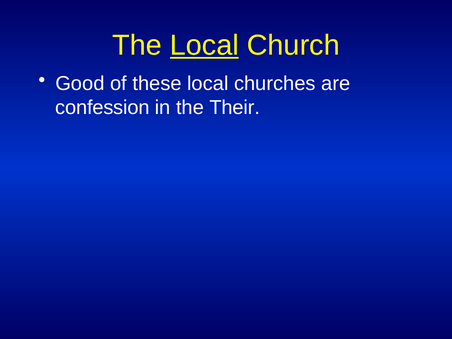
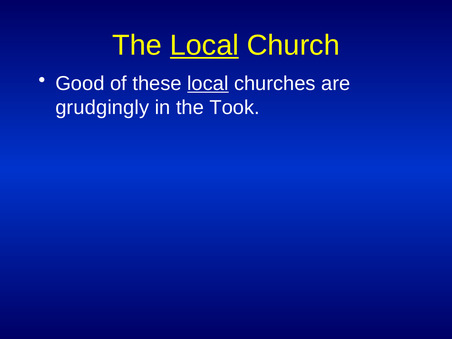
local underline: none -> present (208, 84)
confession: confession -> grudgingly (102, 108)
Their: Their -> Took (235, 108)
